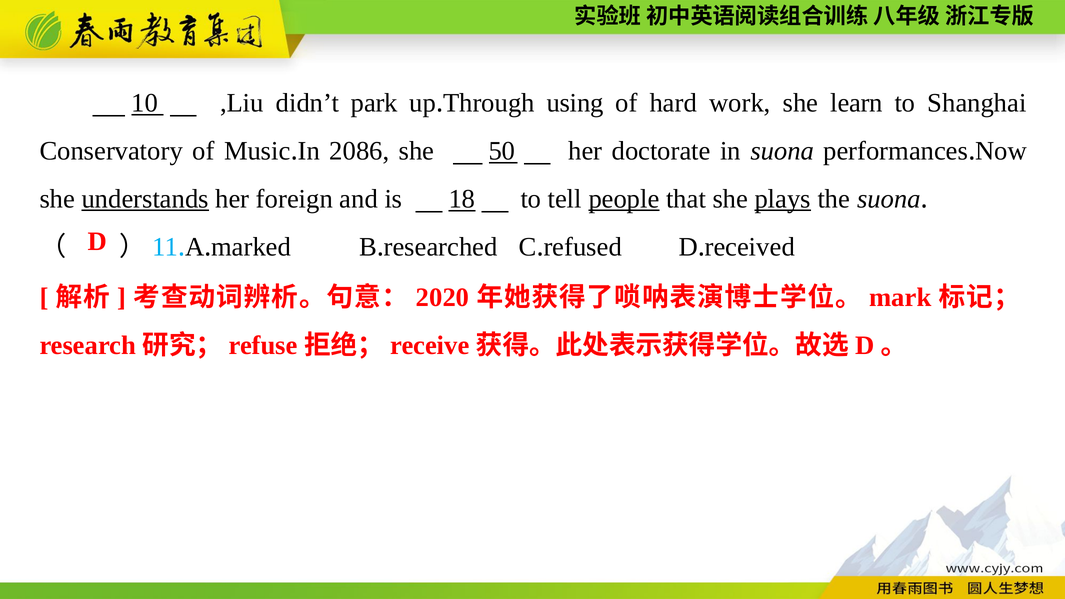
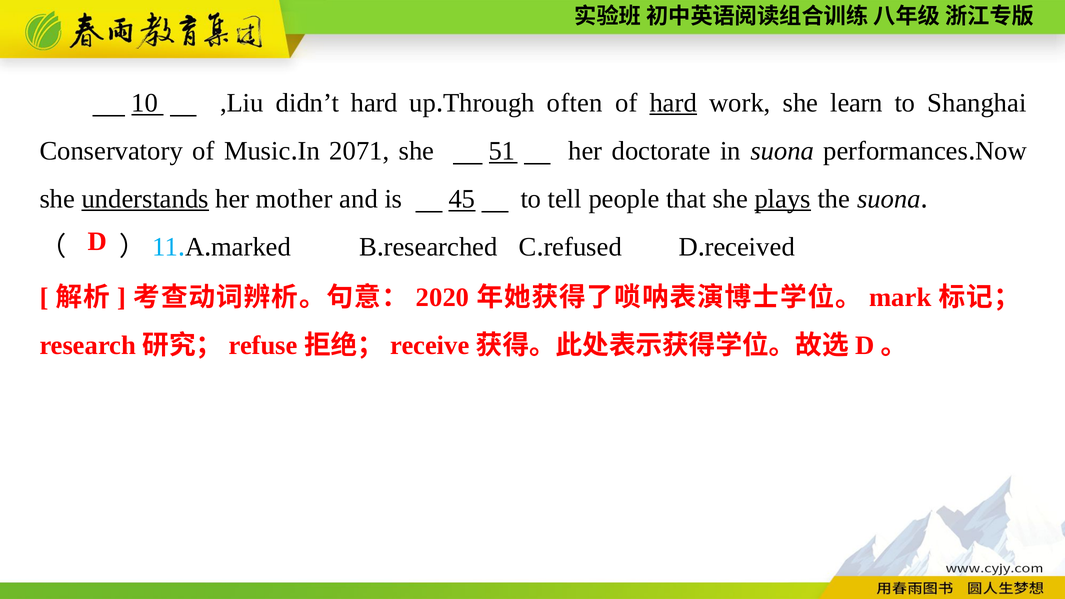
didn’t park: park -> hard (374, 103)
using: using -> often (575, 103)
hard underline: none -> present (673, 103)
2086: 2086 -> 2071 (359, 151)
50: 50 -> 51 (502, 151)
foreign: foreign -> mother (294, 199)
18: 18 -> 45 (462, 199)
people underline: present -> none (624, 199)
